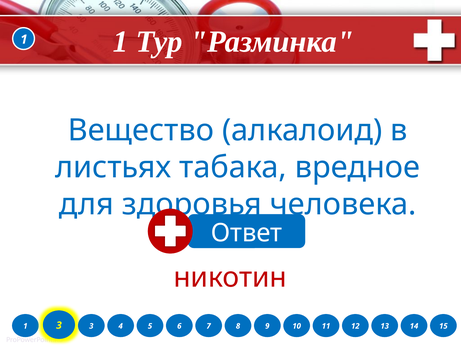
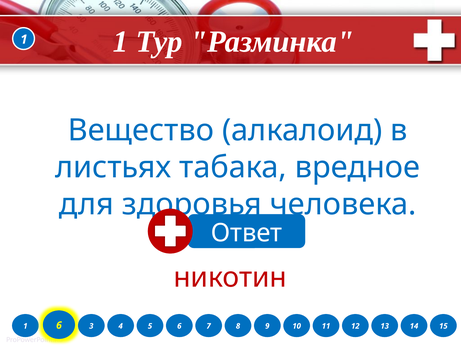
1 3: 3 -> 6 (59, 325)
